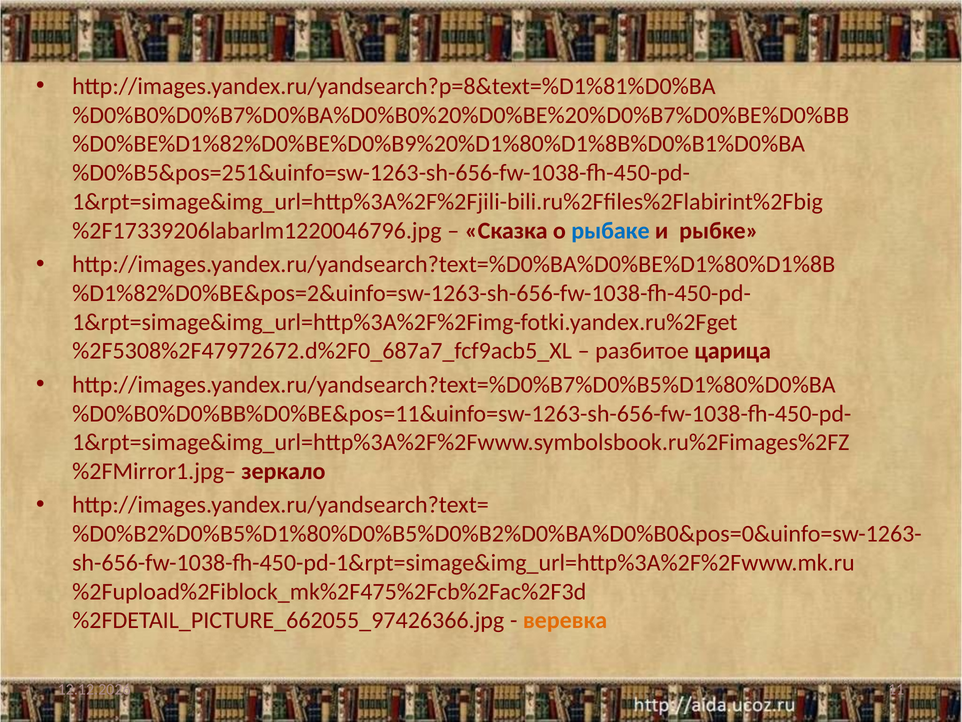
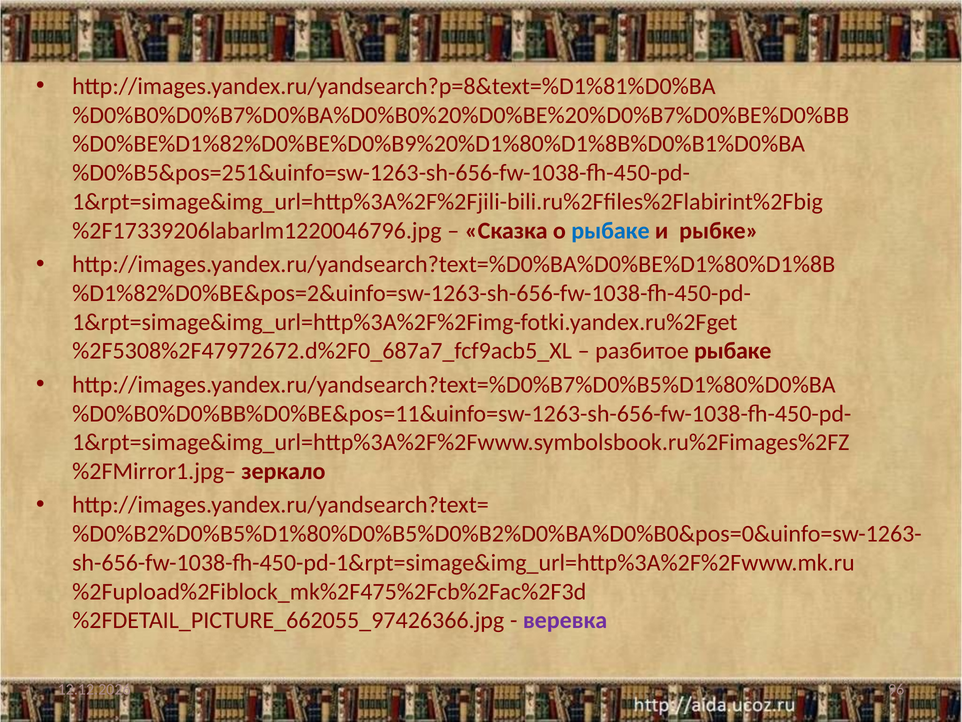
разбитое царица: царица -> рыбаке (733, 351)
веревка colour: orange -> purple (565, 620)
11: 11 -> 96 (896, 689)
